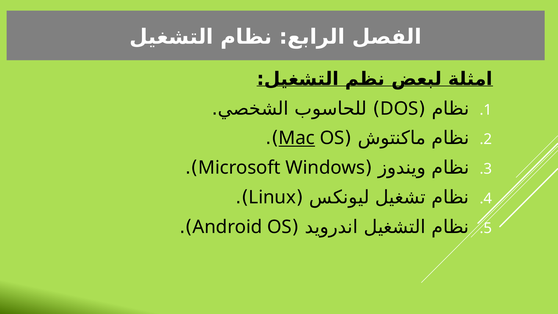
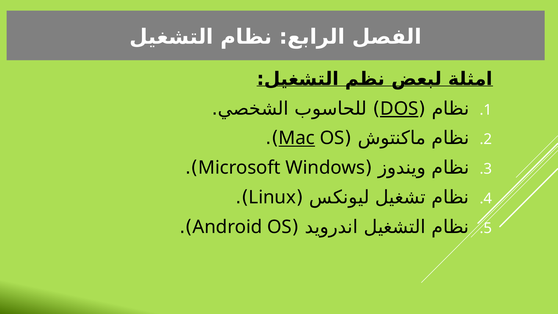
DOS underline: none -> present (399, 109)
